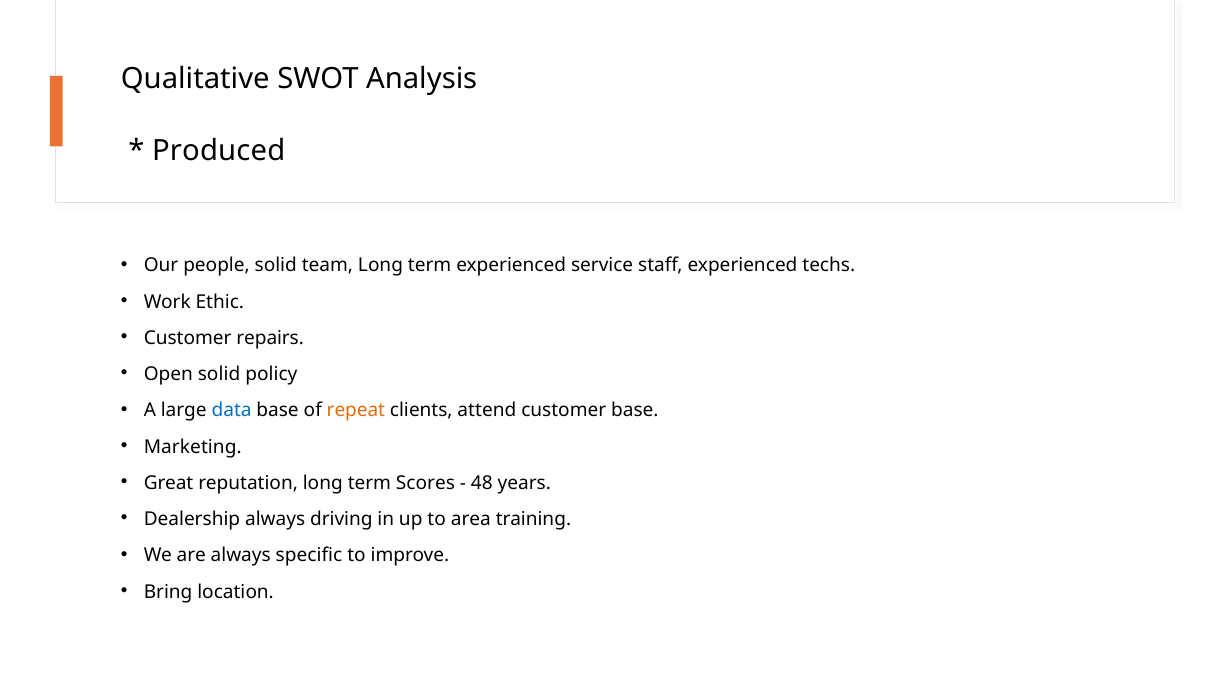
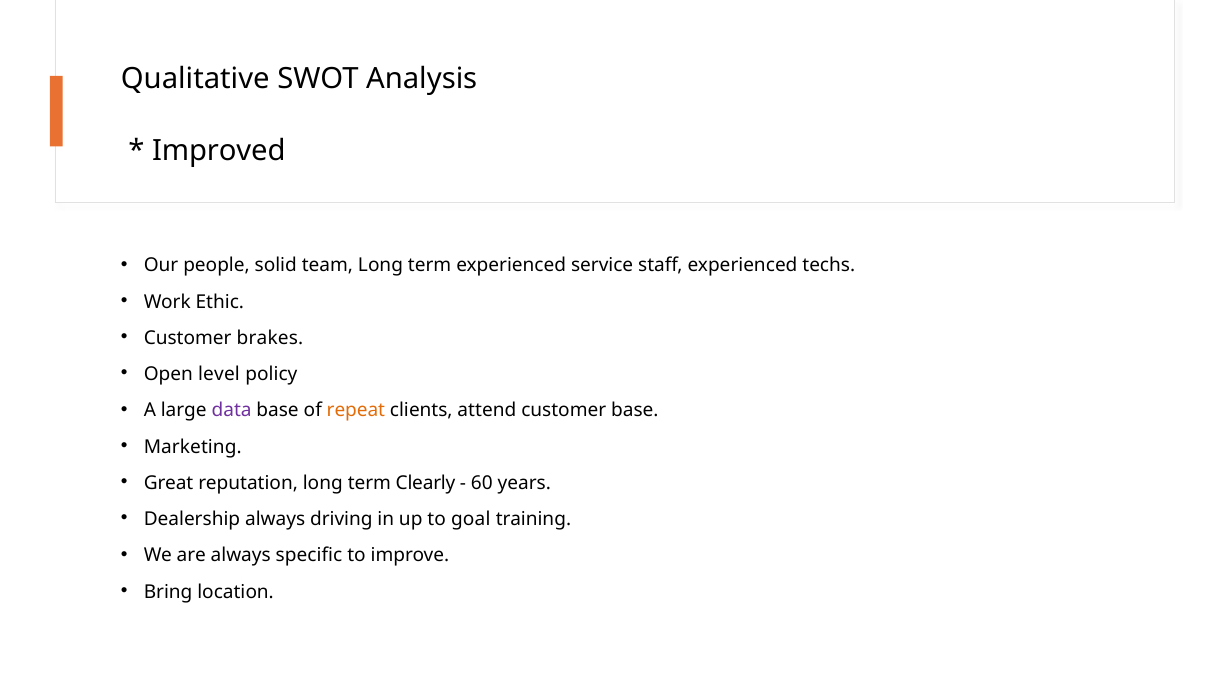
Produced: Produced -> Improved (219, 151)
repairs: repairs -> brakes (270, 338)
Open solid: solid -> level (219, 374)
data colour: blue -> purple (232, 411)
Scores: Scores -> Clearly (426, 483)
48: 48 -> 60 (482, 483)
area: area -> goal (471, 519)
